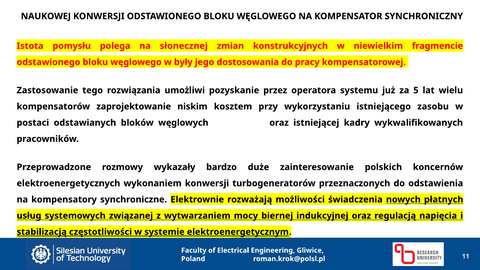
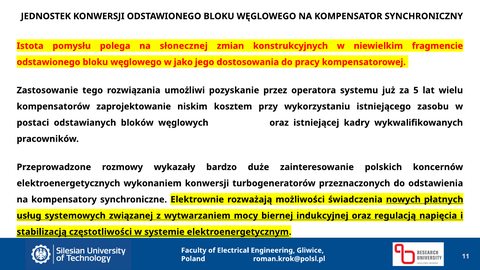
NAUKOWEJ: NAUKOWEJ -> JEDNOSTEK (46, 16)
były: były -> jako (183, 62)
